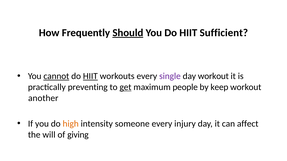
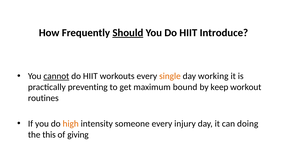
Sufficient: Sufficient -> Introduce (224, 33)
HIIT underline: present -> none (90, 76)
single colour: purple -> orange (170, 76)
day workout: workout -> working (213, 76)
get underline: present -> none (126, 87)
people: people -> bound (185, 87)
another: another -> routines (43, 98)
affect: affect -> doing (248, 124)
will: will -> this (49, 135)
